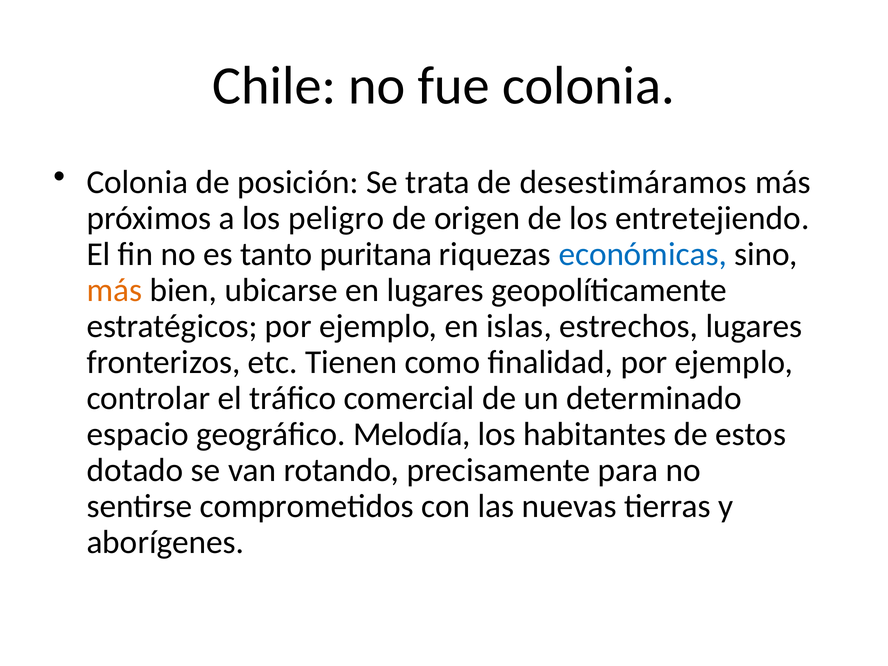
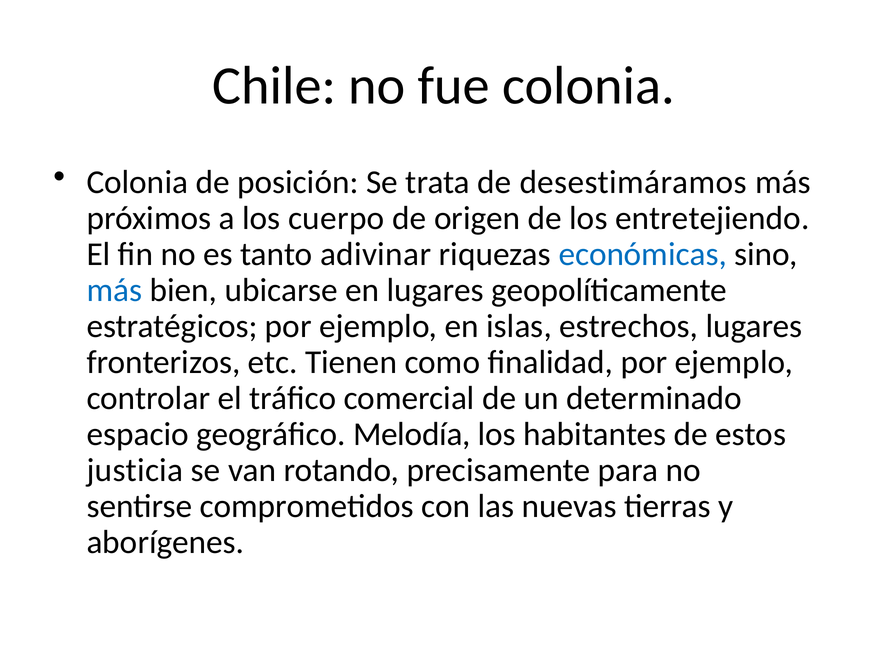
peligro: peligro -> cuerpo (336, 218)
puritana: puritana -> adivinar (376, 254)
más colour: orange -> blue (114, 290)
dotado: dotado -> justicia (135, 470)
